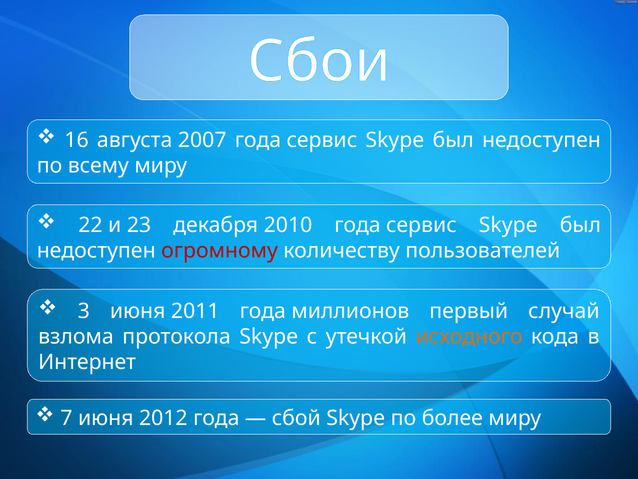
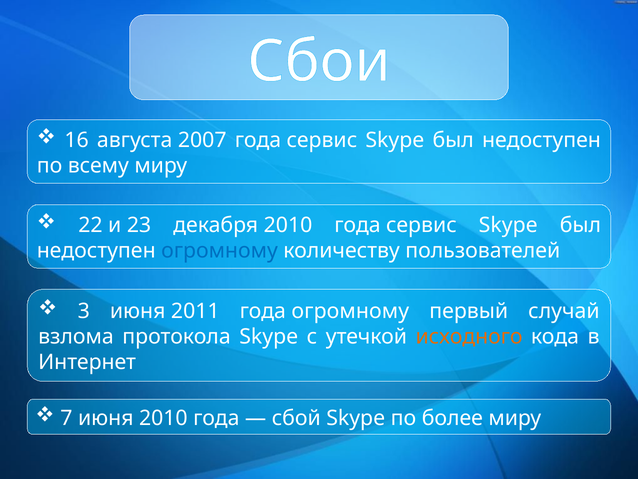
огромному colour: red -> blue (220, 250)
года миллионов: миллионов -> огромному (350, 311)
июня 2012: 2012 -> 2010 (163, 418)
